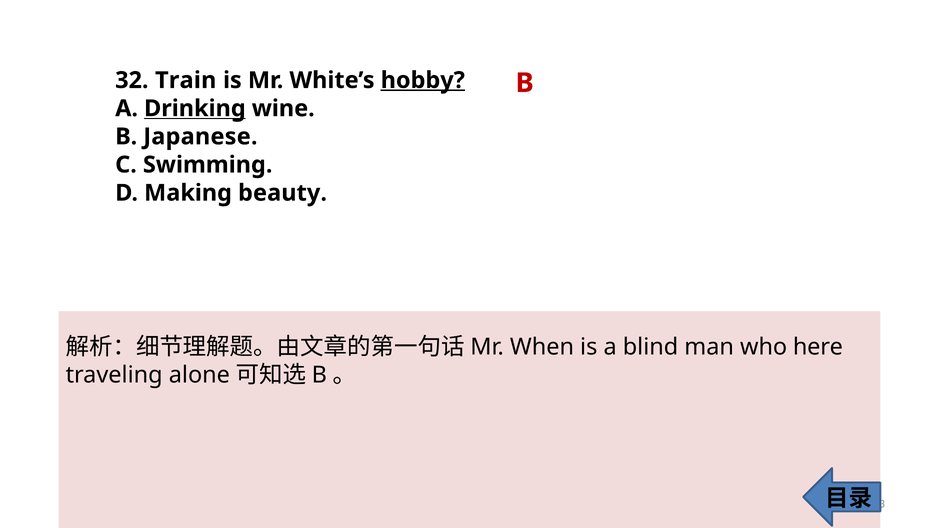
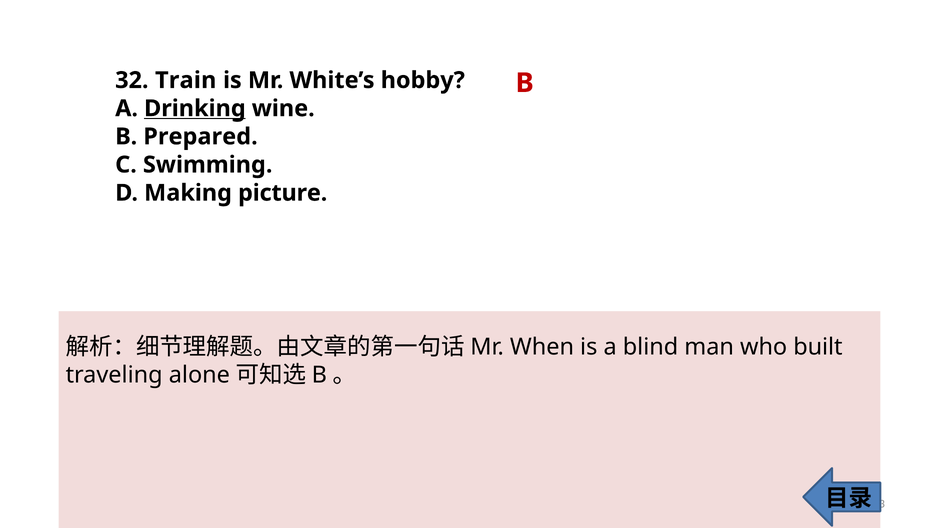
hobby underline: present -> none (423, 80)
Japanese: Japanese -> Prepared (201, 137)
beauty: beauty -> picture (283, 193)
here: here -> built (818, 347)
